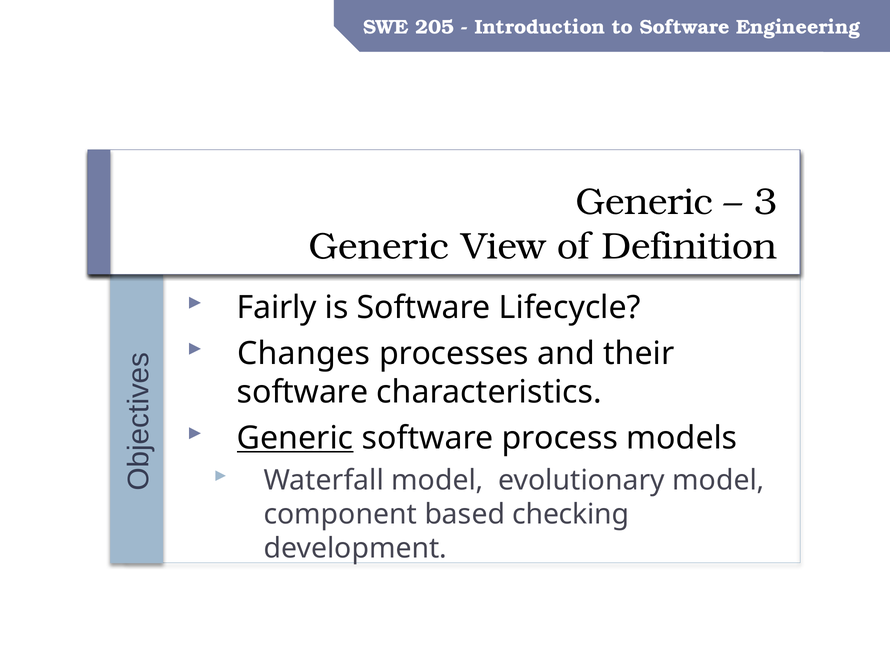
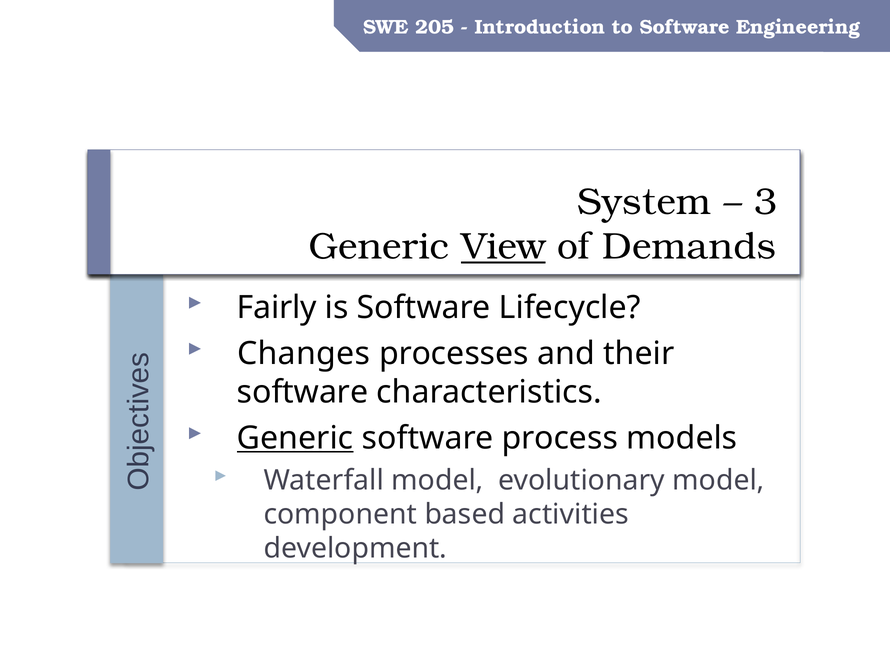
Generic: Generic -> System (644, 202)
View underline: none -> present (503, 247)
Definition: Definition -> Demands (689, 247)
checking: checking -> activities (571, 515)
